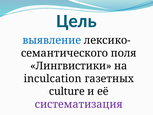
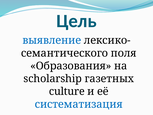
Лингвистики: Лингвистики -> Образования (71, 66)
inculcation: inculcation -> scholarship (53, 79)
систематизация colour: purple -> blue (79, 104)
